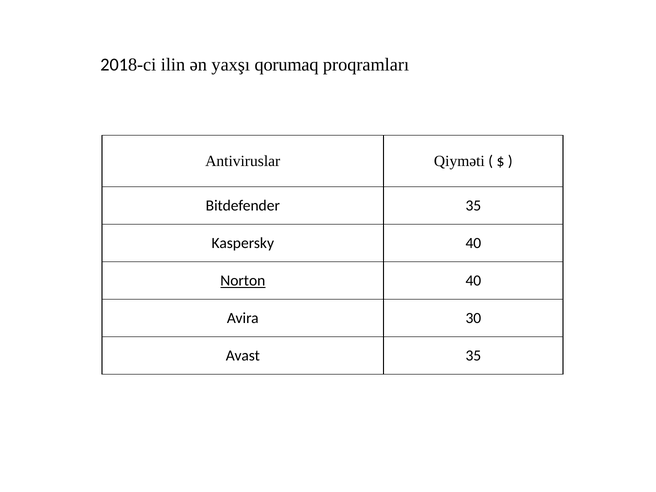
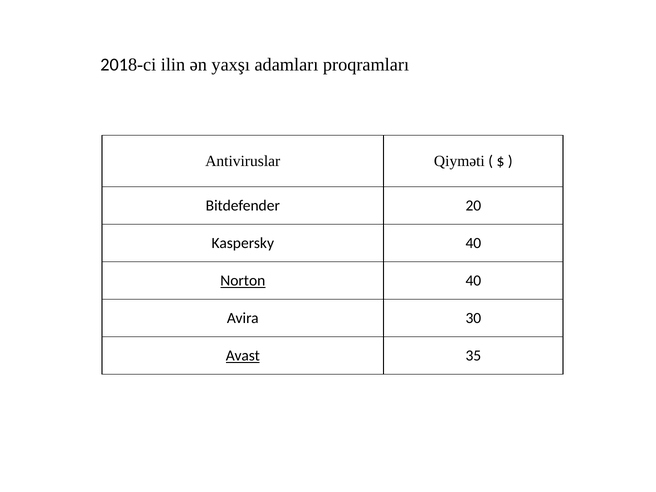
qorumaq: qorumaq -> adamları (286, 65)
Bitdefender 35: 35 -> 20 (473, 206)
Avast underline: none -> present (243, 356)
